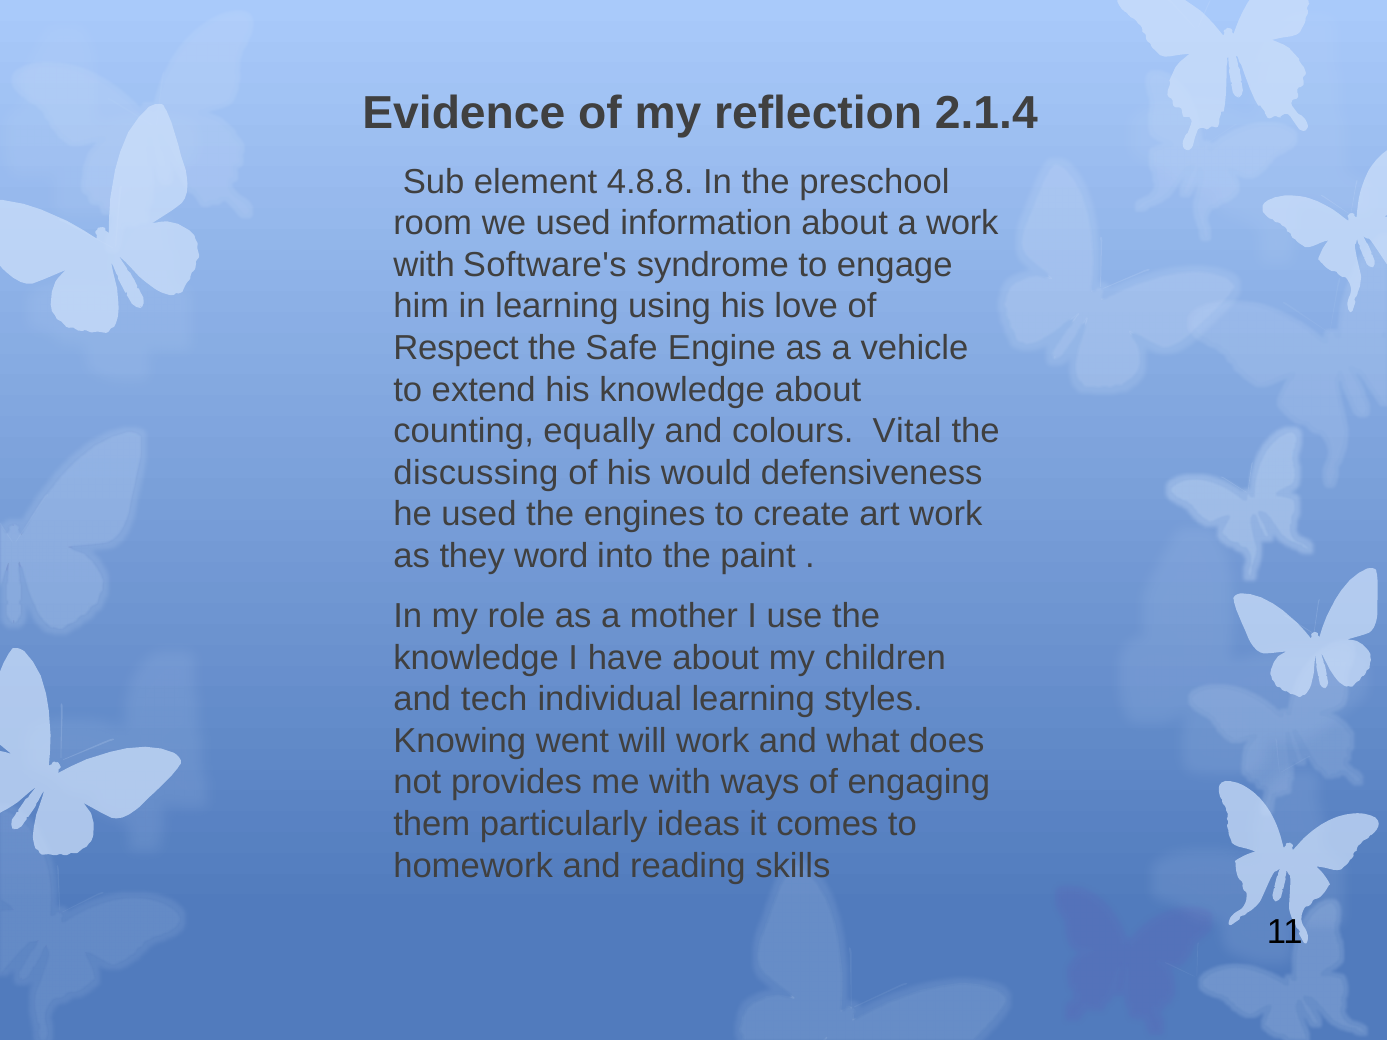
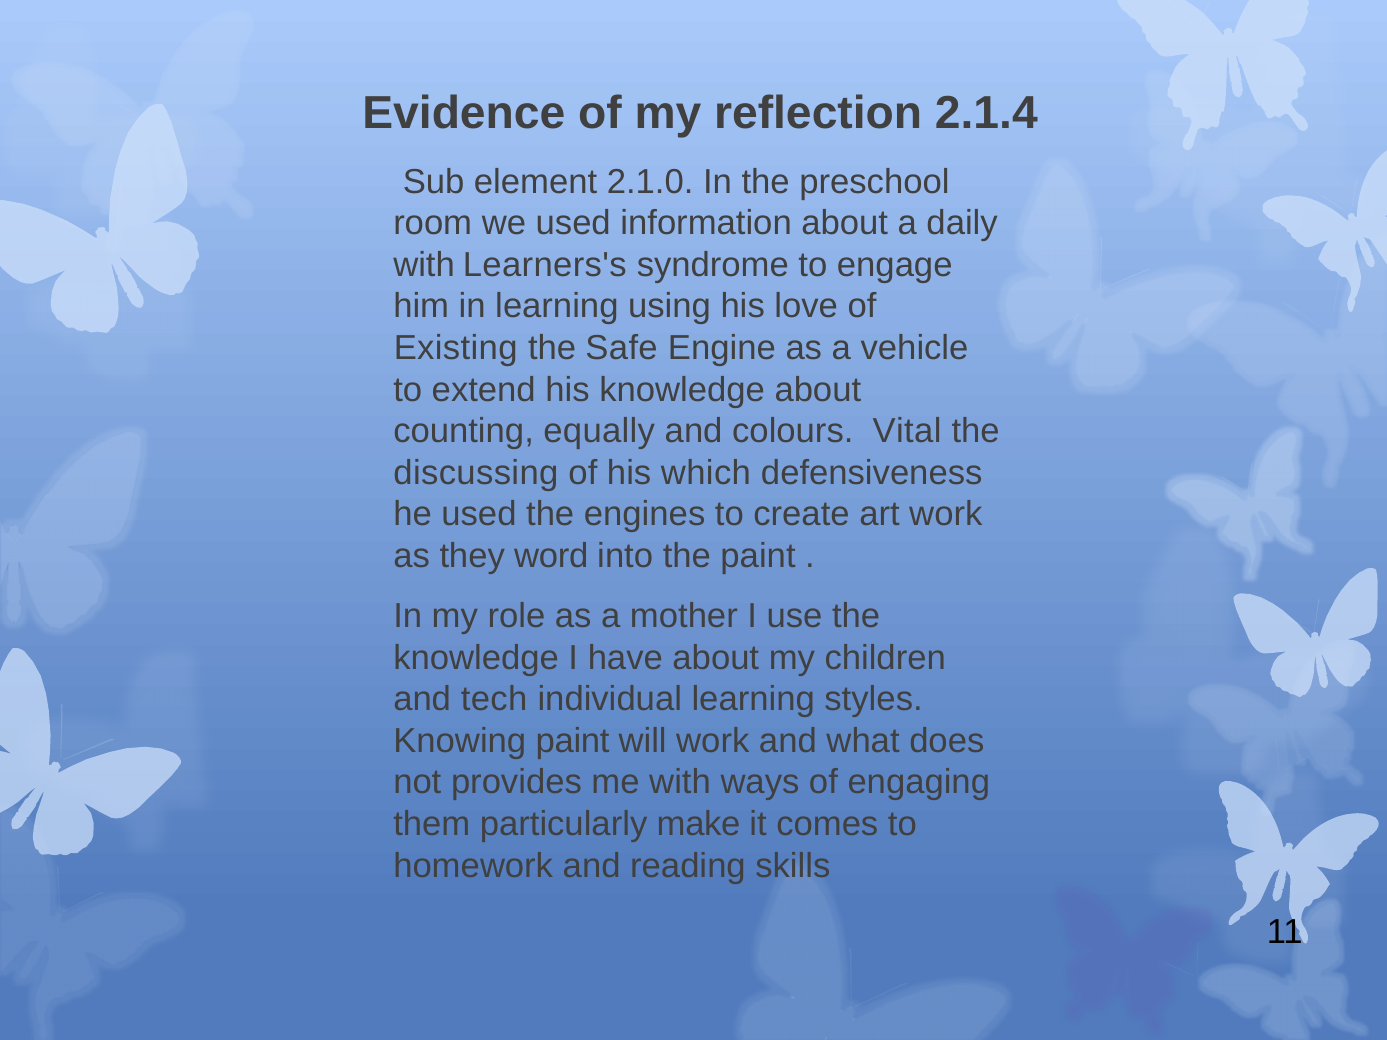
4.8.8: 4.8.8 -> 2.1.0 (650, 182)
a work: work -> daily (962, 223)
Software's: Software's -> Learners's (545, 265)
Respect: Respect -> Existing (456, 348)
would: would -> which (706, 473)
Knowing went: went -> paint (573, 741)
ideas: ideas -> make (699, 824)
